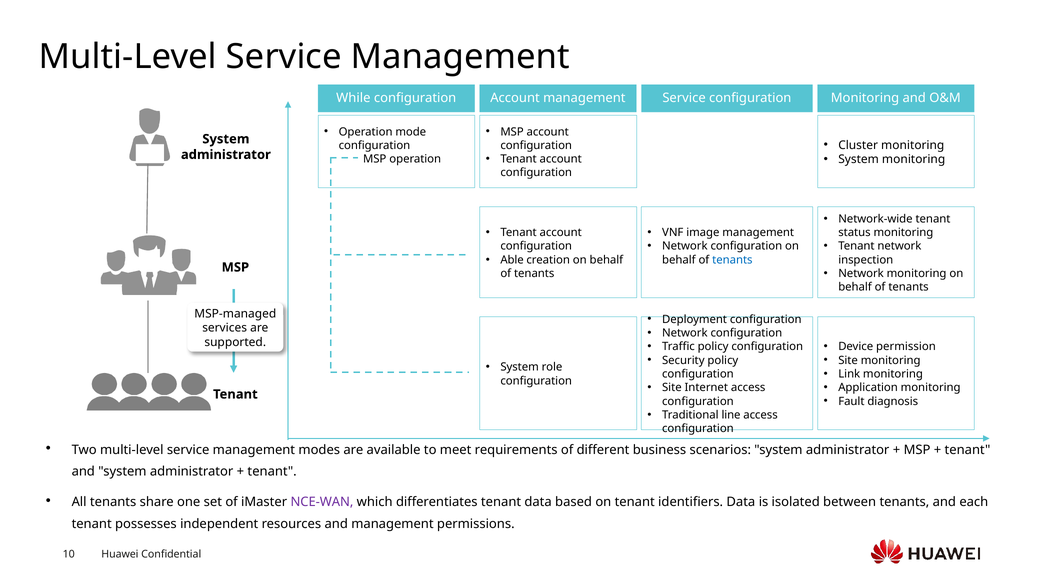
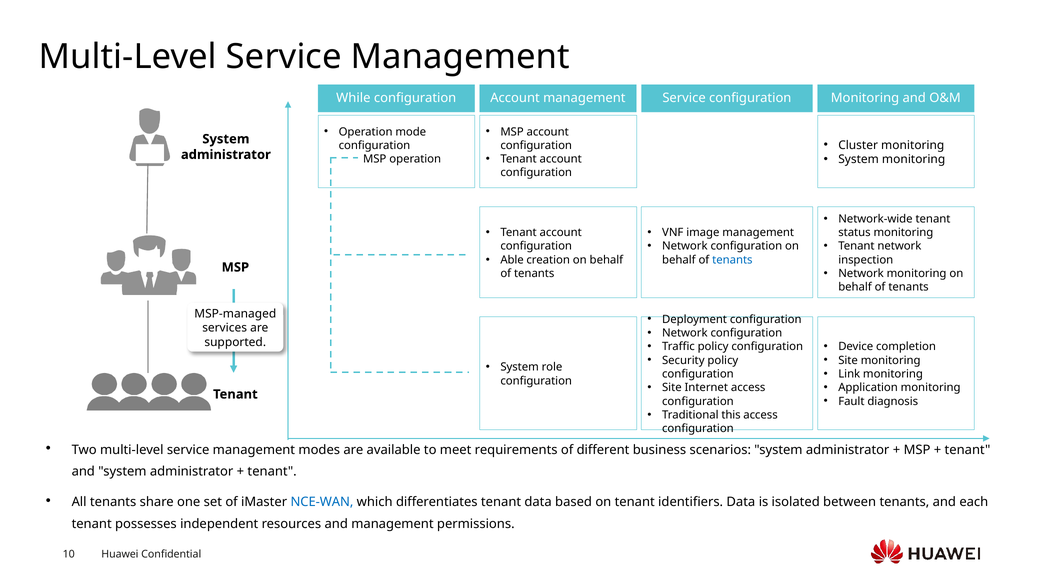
permission: permission -> completion (906, 347)
line: line -> this (731, 415)
NCE-WAN colour: purple -> blue (322, 502)
